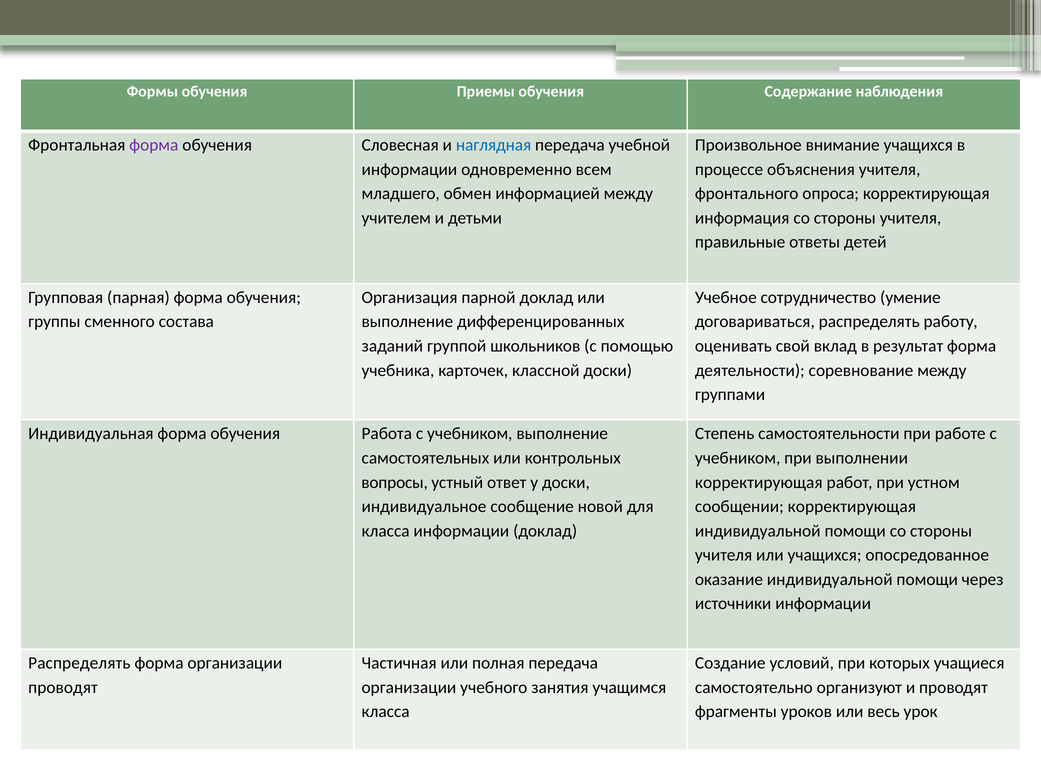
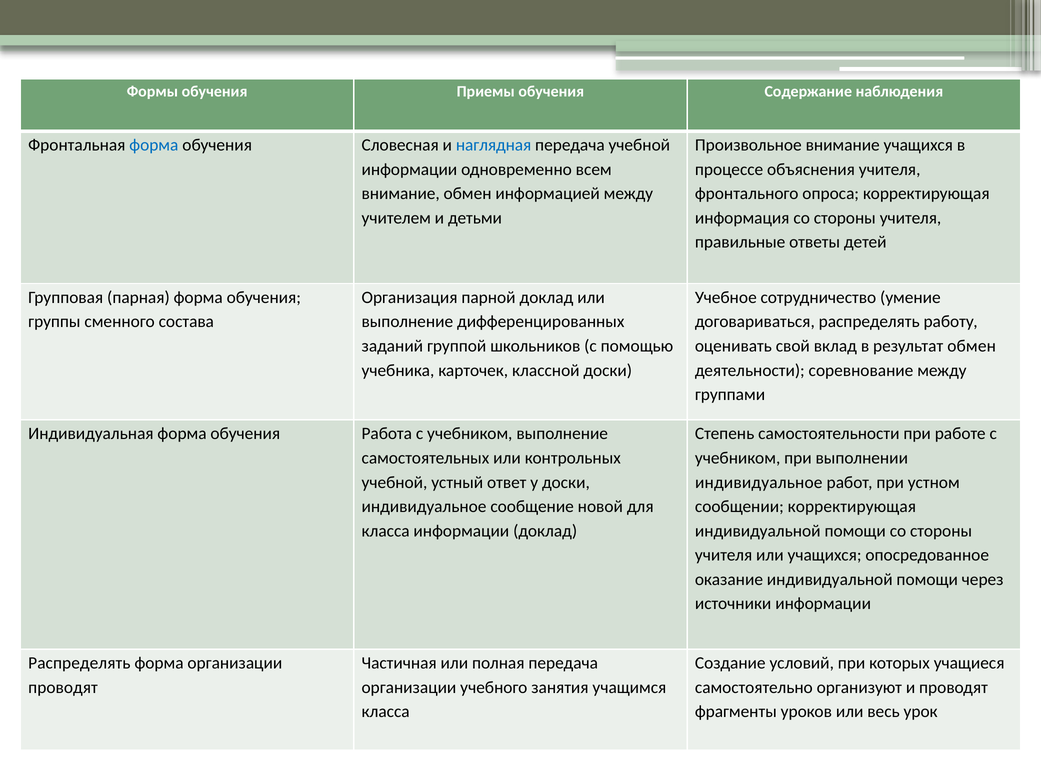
форма colour: purple -> blue (154, 145)
младшего: младшего -> внимание (401, 194)
результат форма: форма -> обмен (972, 346)
вопросы: вопросы -> учебной (395, 483)
корректирующая: корректирующая -> индивидуальное (759, 483)
